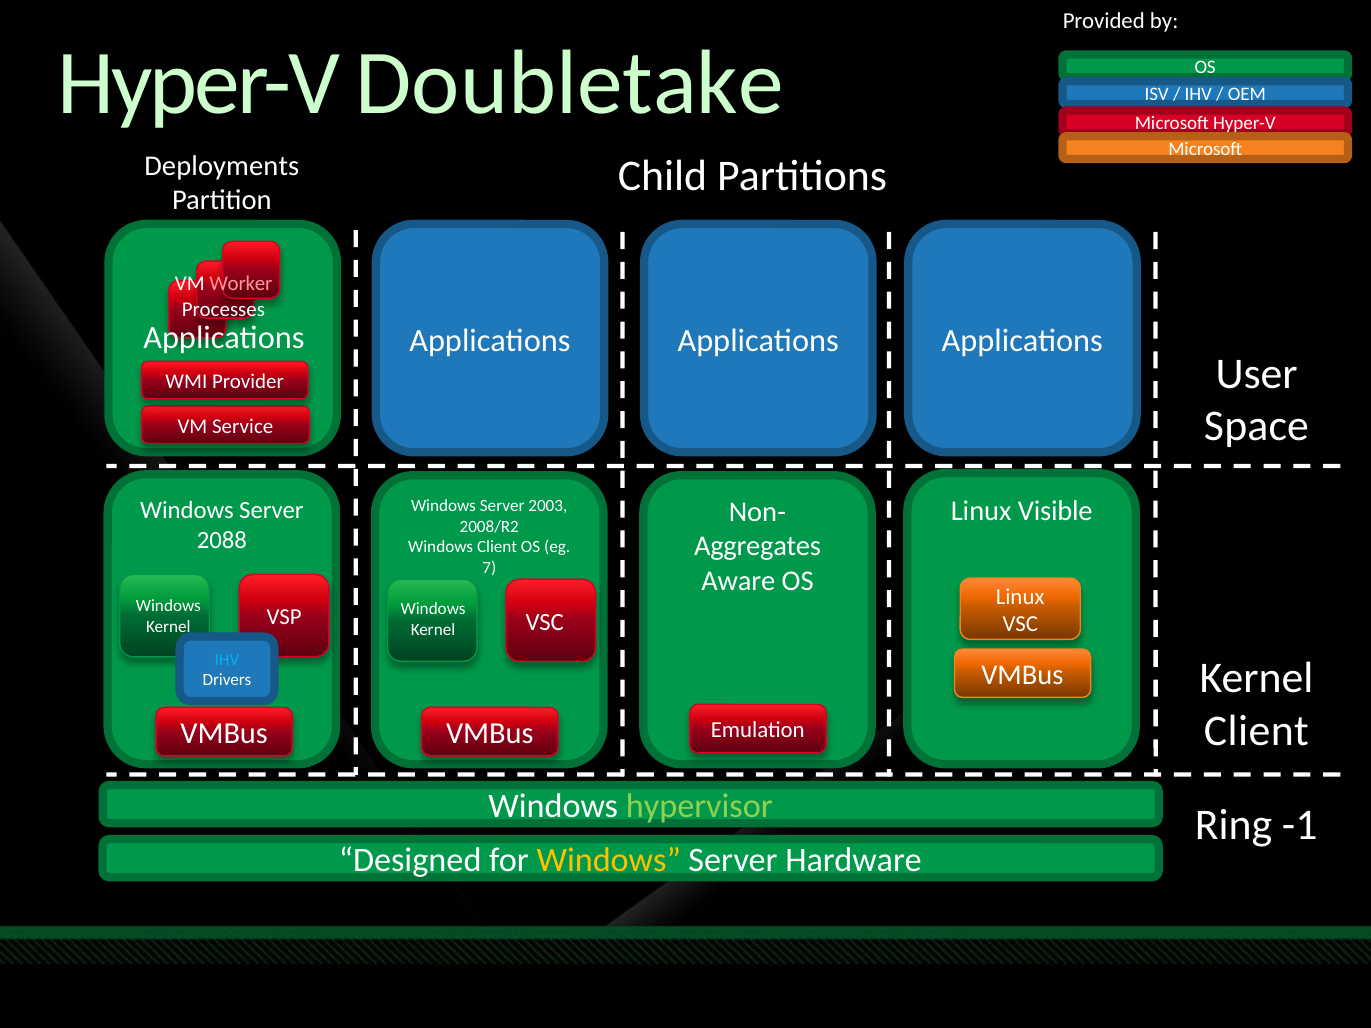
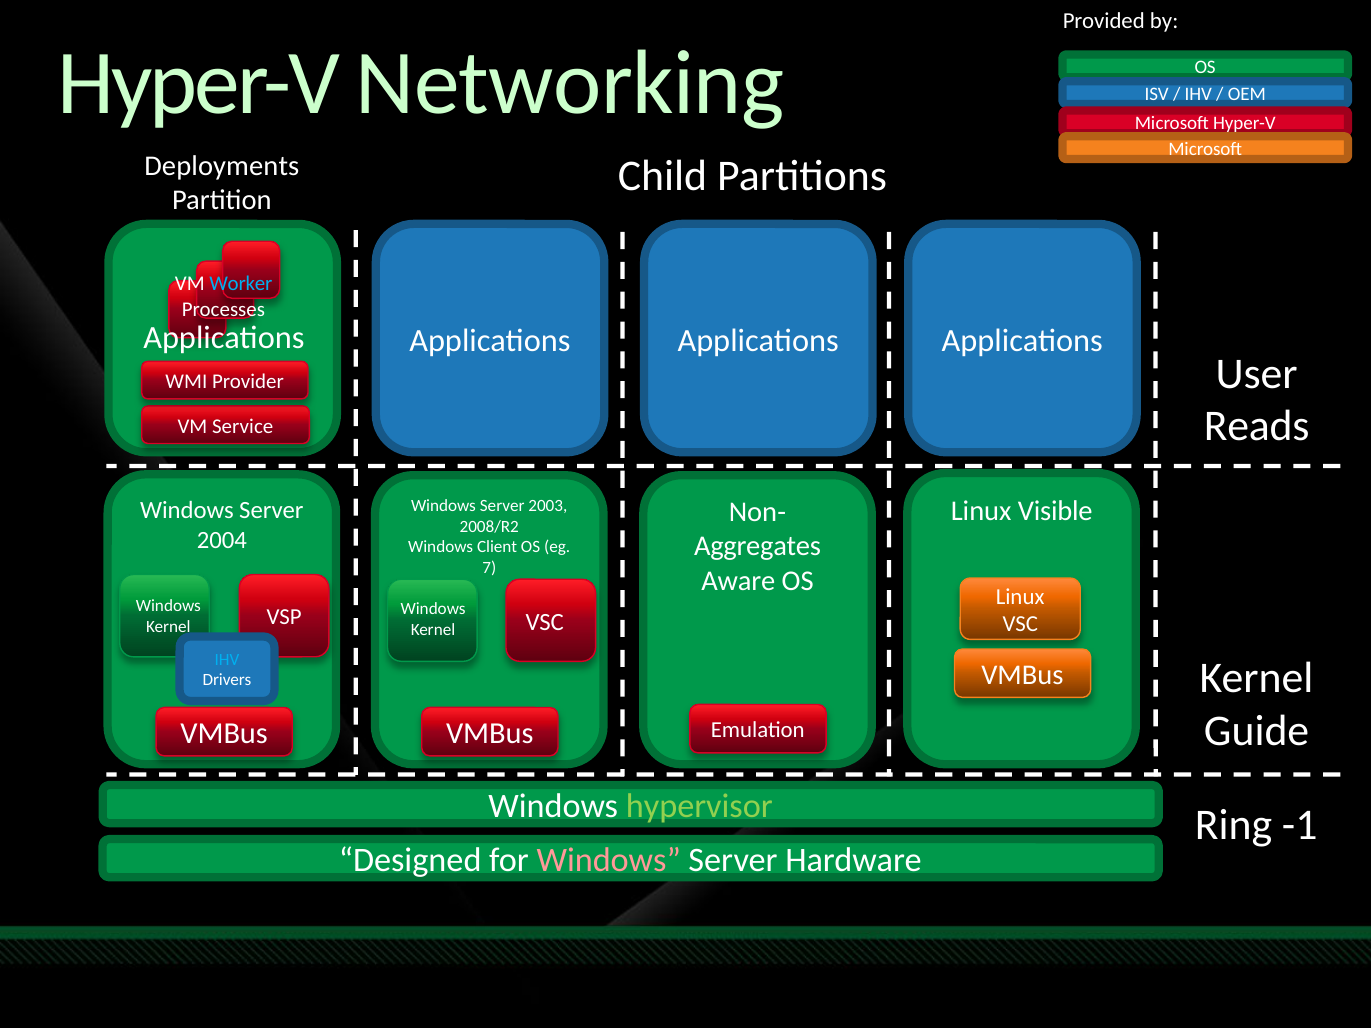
Doubletake: Doubletake -> Networking (570, 83)
Worker colour: pink -> light blue (241, 284)
Space: Space -> Reads (1257, 426)
2088: 2088 -> 2004 (222, 540)
Client: Client -> Guide (1257, 731)
Windows colour: yellow -> pink (609, 861)
